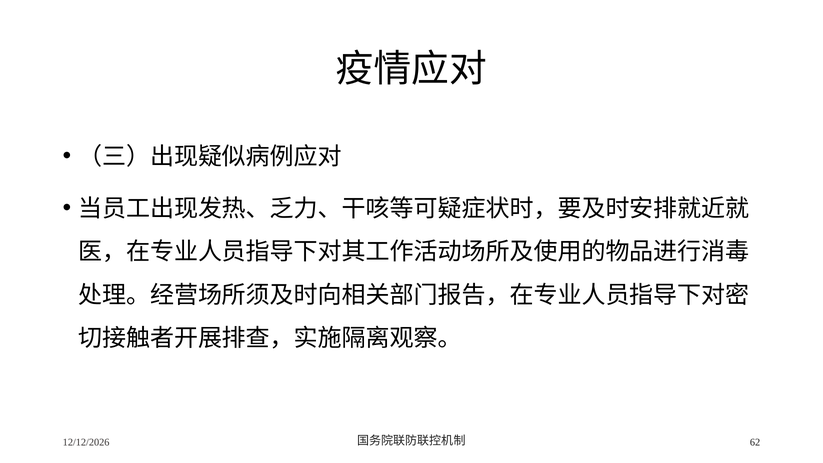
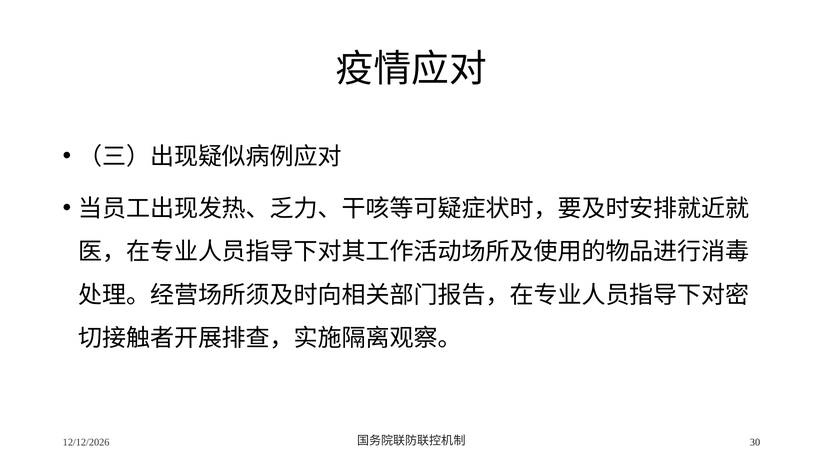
62: 62 -> 30 (755, 442)
